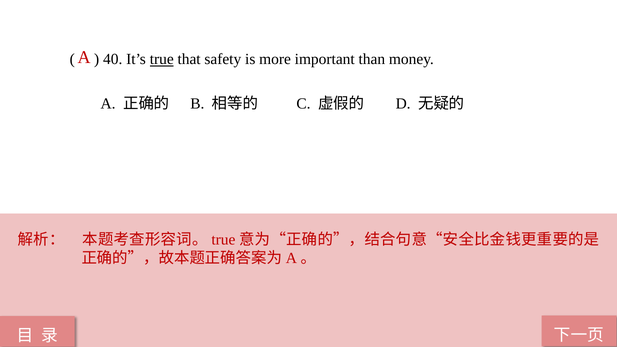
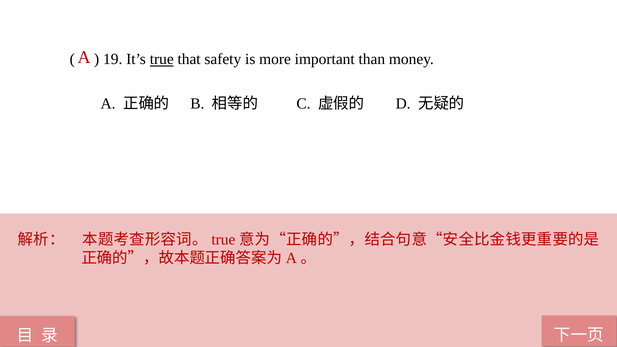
40: 40 -> 19 (113, 59)
